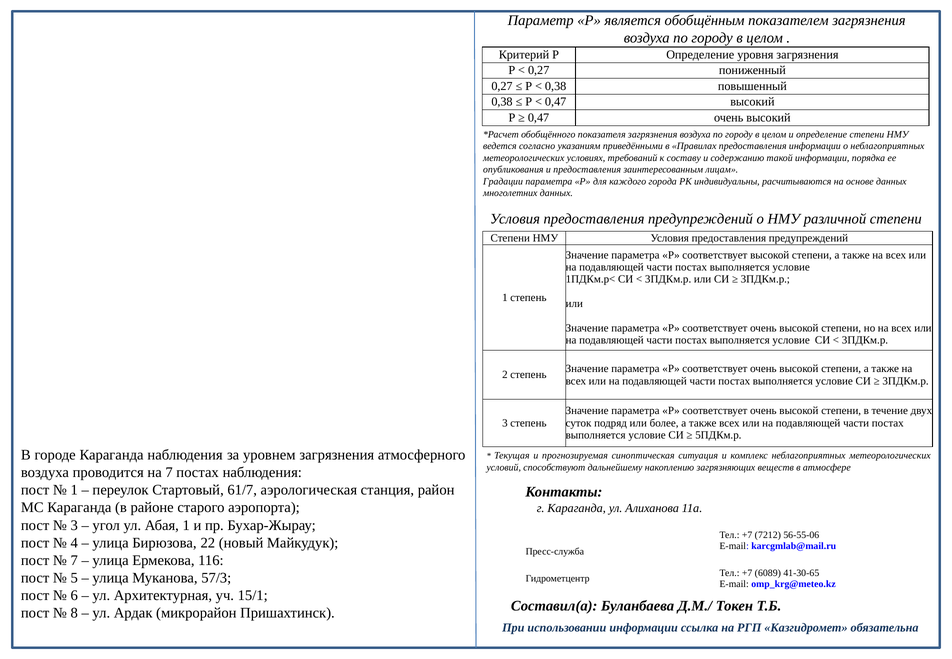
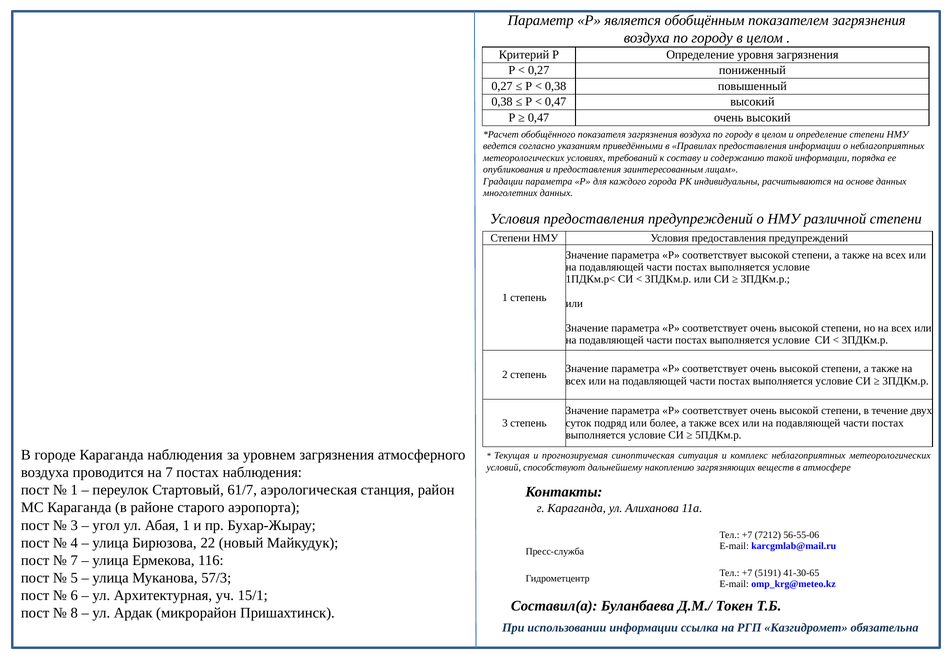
6089: 6089 -> 5191 (768, 573)
